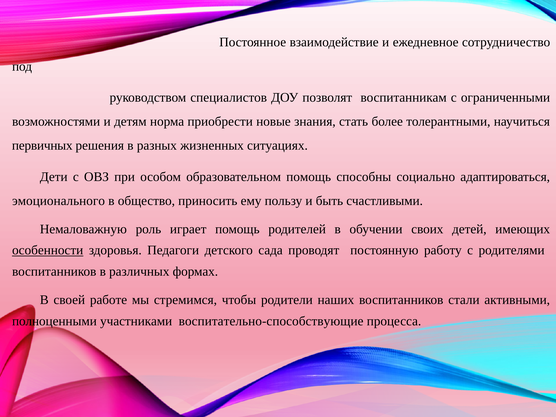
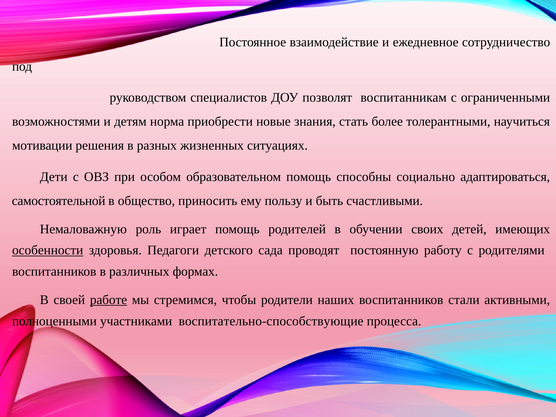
первичных: первичных -> мотивации (42, 146)
эмоционального: эмоционального -> самостоятельной (59, 201)
работе underline: none -> present (109, 300)
